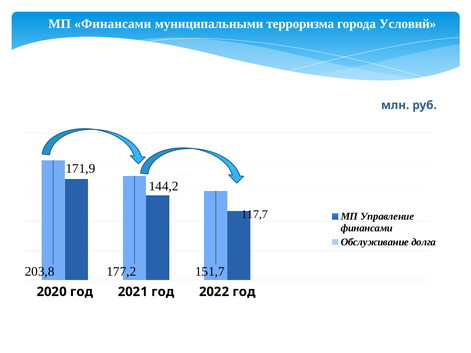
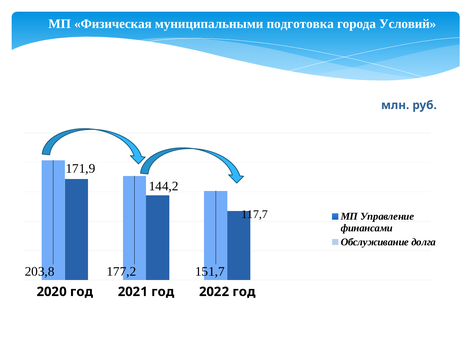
МП Финансами: Финансами -> Физическая (113, 24)
терроризма: терроризма -> подготовка (300, 24)
